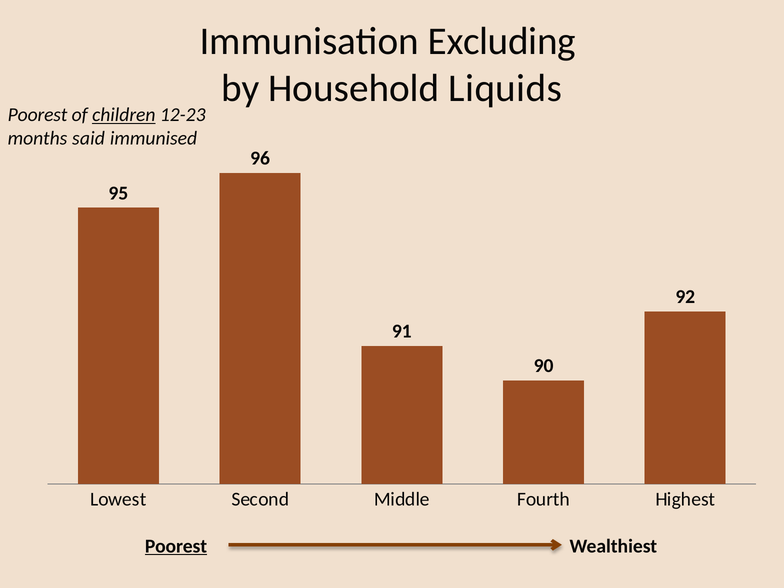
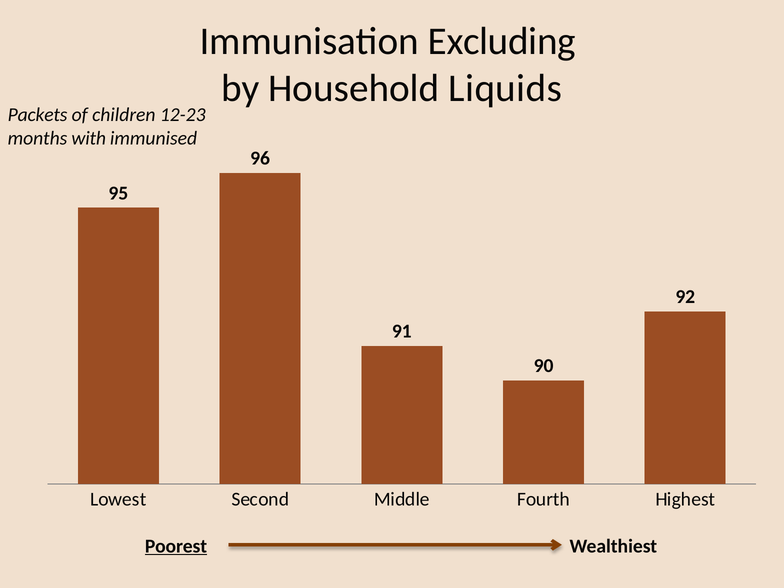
Poorest: Poorest -> Packets (38, 115)
children underline: present -> none (124, 115)
said: said -> with (89, 138)
